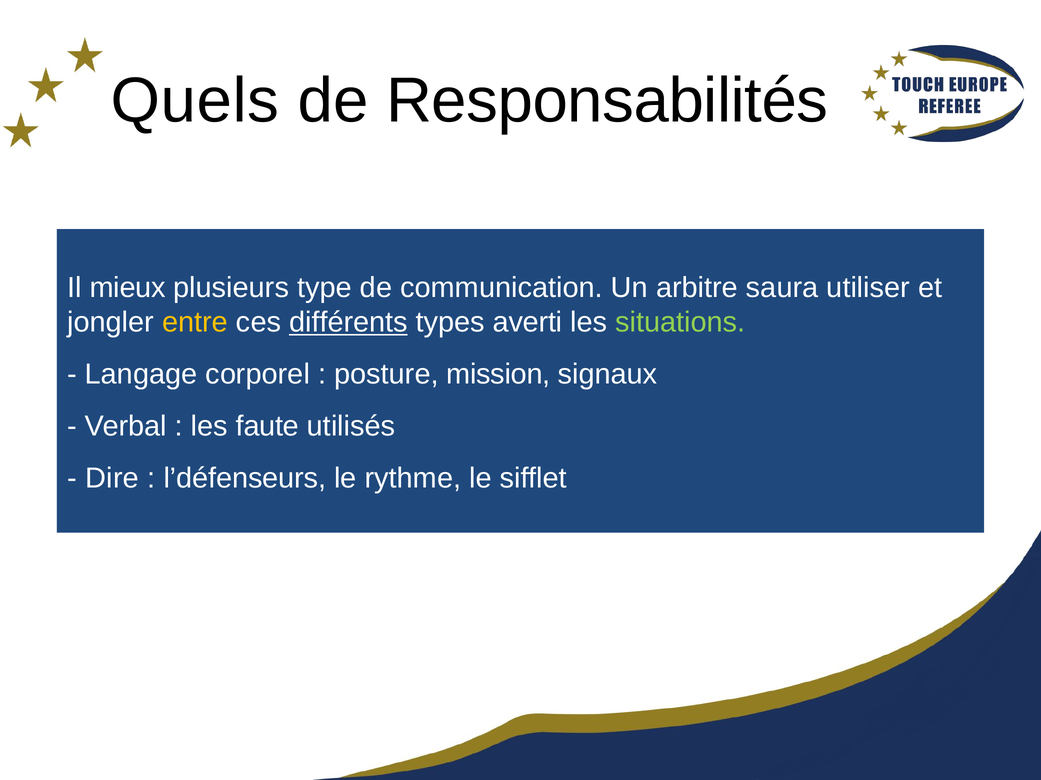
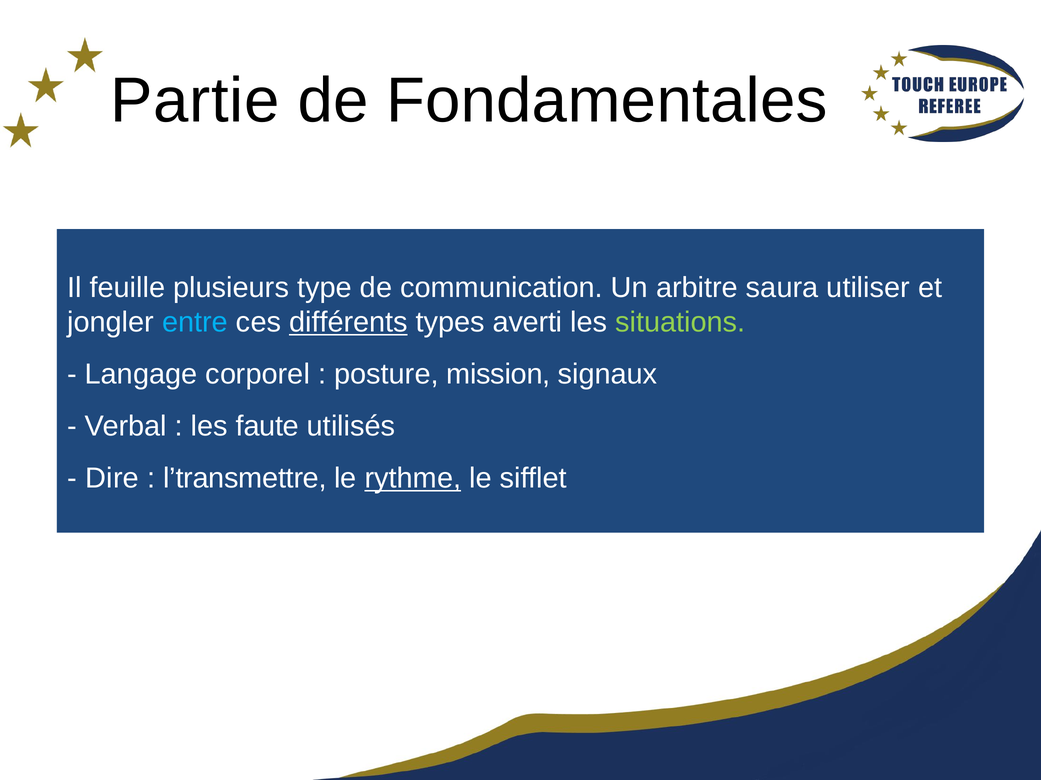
Quels: Quels -> Partie (195, 101)
Responsabilités: Responsabilités -> Fondamentales (607, 101)
mieux: mieux -> feuille (127, 288)
entre colour: yellow -> light blue (195, 323)
l’défenseurs: l’défenseurs -> l’transmettre (245, 479)
rythme underline: none -> present (413, 479)
